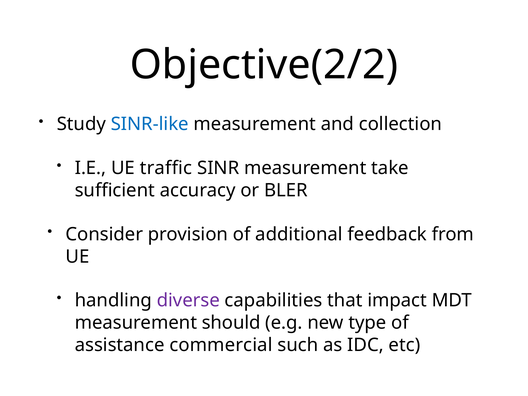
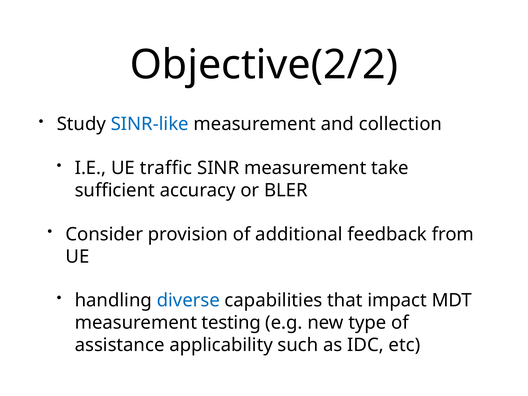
diverse colour: purple -> blue (188, 301)
should: should -> testing (231, 323)
commercial: commercial -> applicability (221, 345)
